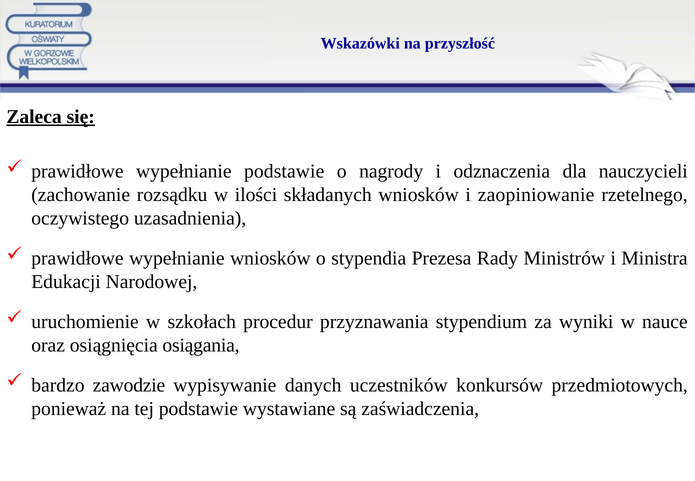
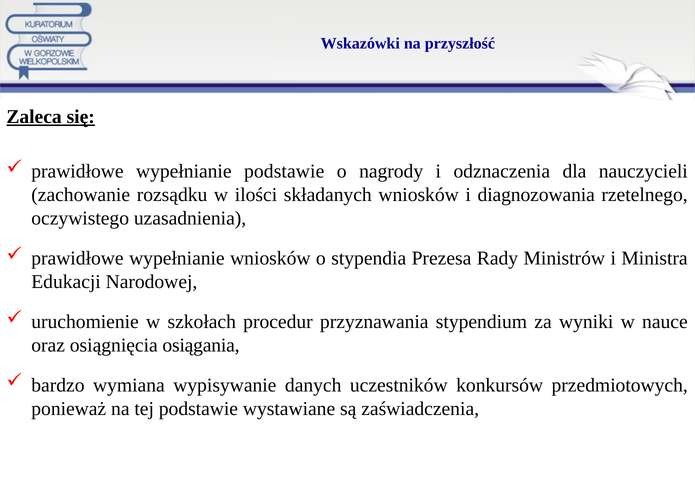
zaopiniowanie: zaopiniowanie -> diagnozowania (536, 195)
zawodzie: zawodzie -> wymiana (129, 385)
